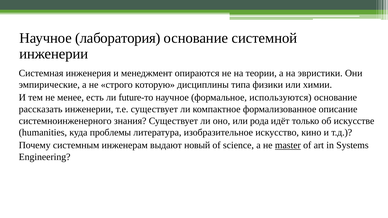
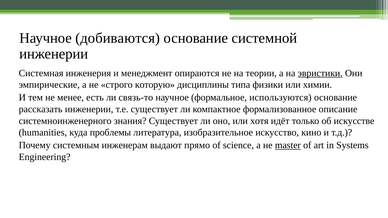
лаборатория: лаборатория -> добиваются (118, 38)
эвристики underline: none -> present (320, 73)
future-то: future-то -> связь-то (136, 98)
рода: рода -> хотя (259, 121)
новый: новый -> прямо (197, 145)
